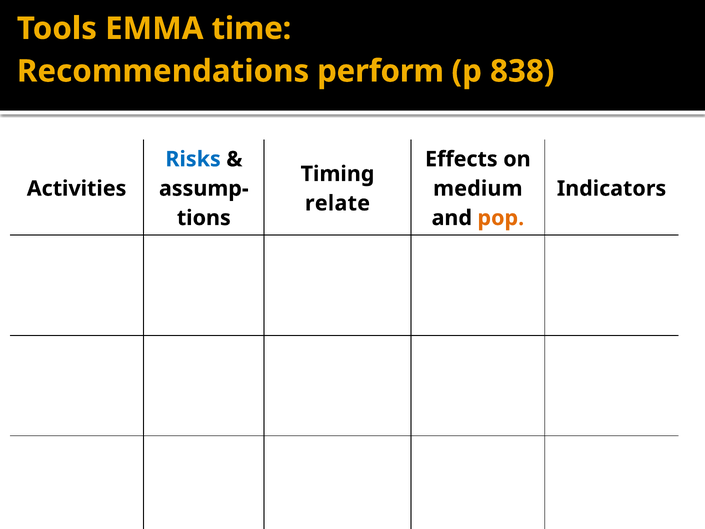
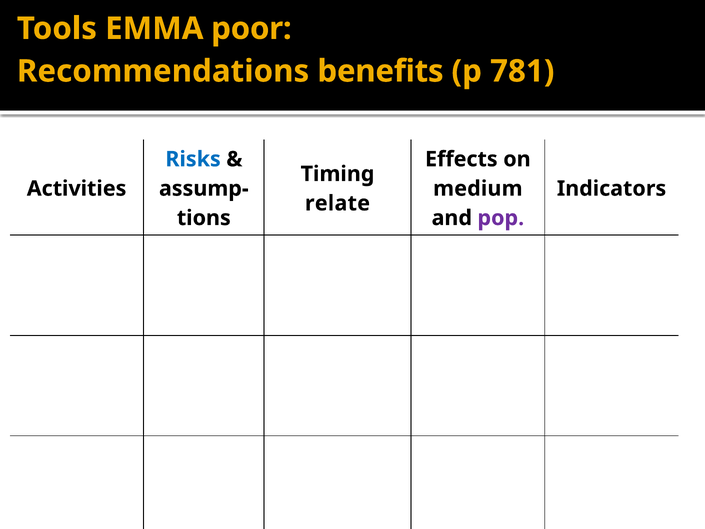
time: time -> poor (251, 29)
perform: perform -> benefits (381, 71)
838: 838 -> 781 (522, 71)
pop colour: orange -> purple (501, 218)
